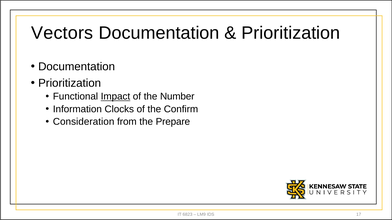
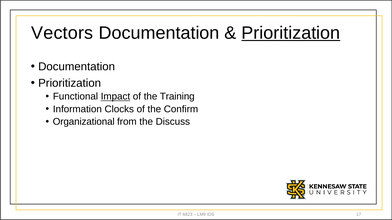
Prioritization underline: none -> present (291, 33)
Number: Number -> Training (177, 97)
Consideration: Consideration -> Organizational (84, 122)
Prepare: Prepare -> Discuss (173, 122)
